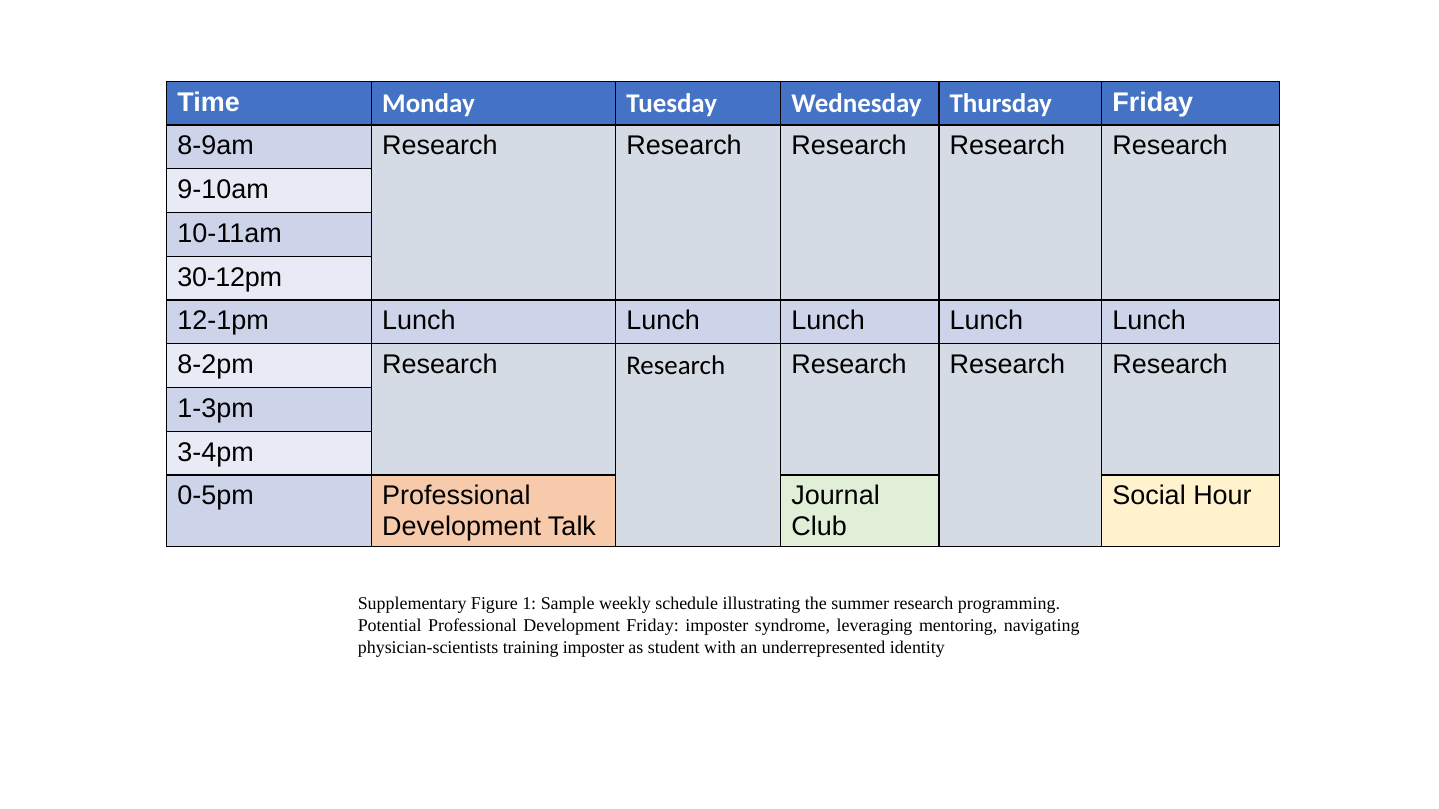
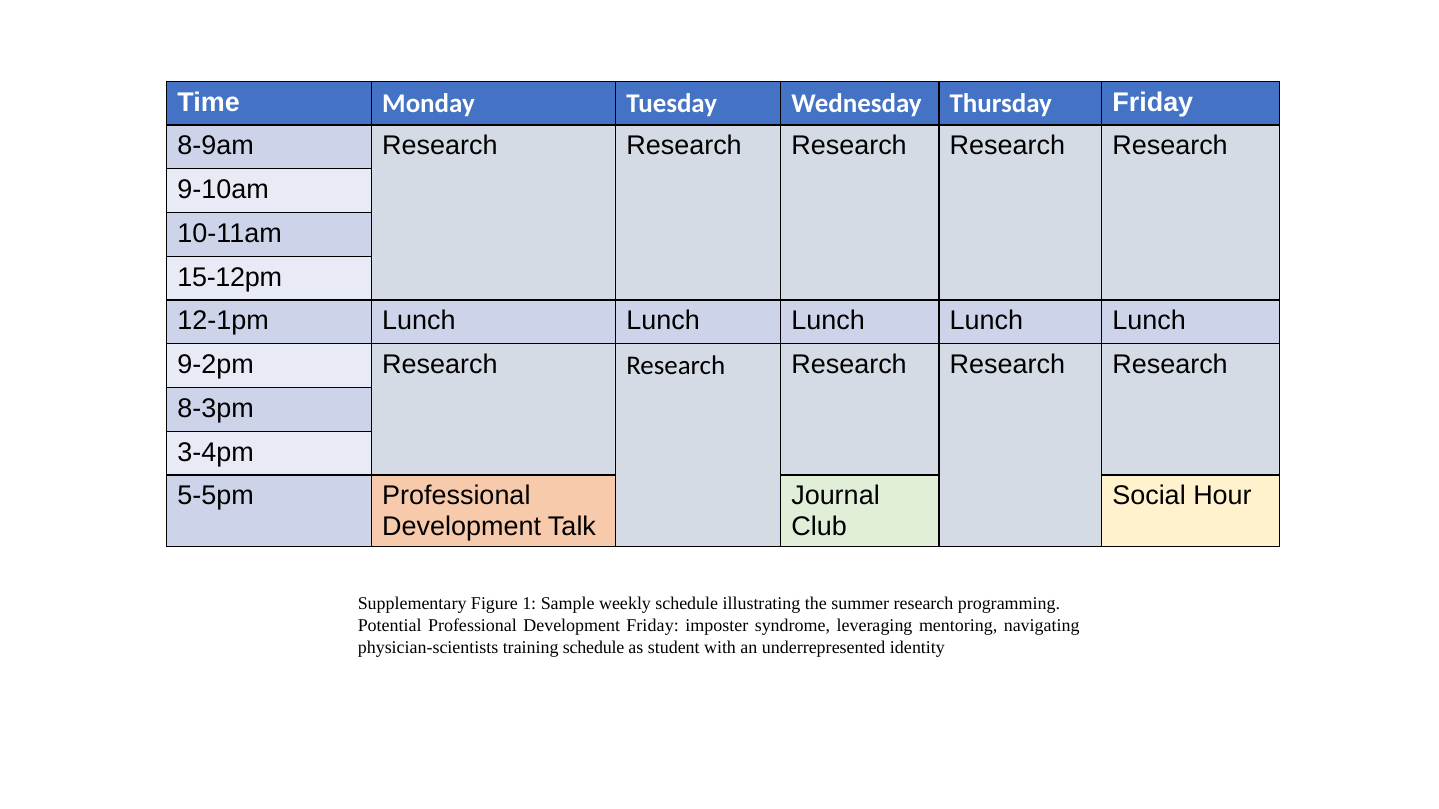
30-12pm: 30-12pm -> 15-12pm (230, 277)
8-2pm: 8-2pm -> 9-2pm (216, 365)
1-3pm: 1-3pm -> 8-3pm (216, 409)
0-5pm: 0-5pm -> 5-5pm (216, 496)
training imposter: imposter -> schedule (594, 648)
